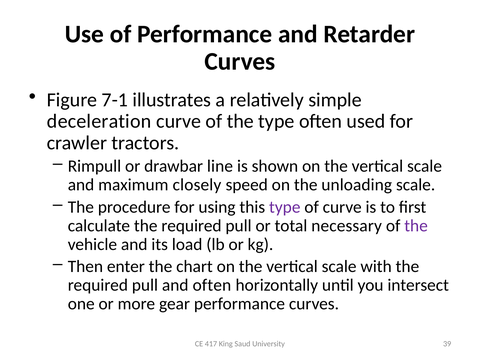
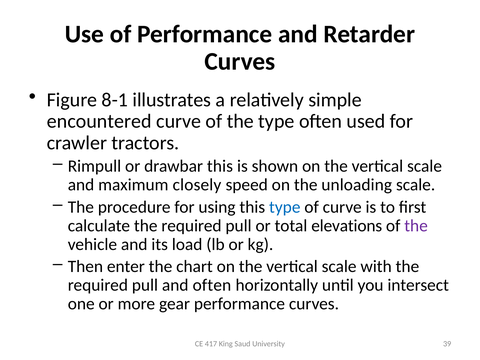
7-1: 7-1 -> 8-1 (115, 100)
deceleration: deceleration -> encountered (99, 121)
drawbar line: line -> this (220, 166)
type colour: purple -> blue (285, 207)
necessary: necessary -> elevations (347, 226)
